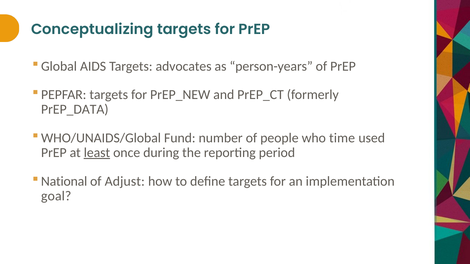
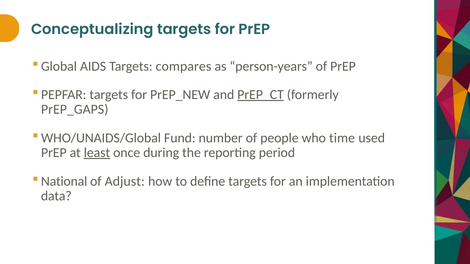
advocates: advocates -> compares (183, 66)
PrEP_CT underline: none -> present (261, 95)
PrEP_DATA: PrEP_DATA -> PrEP_GAPS (75, 110)
goal: goal -> data (56, 196)
